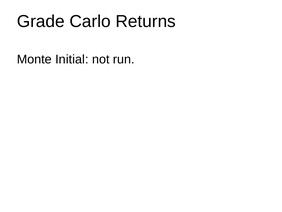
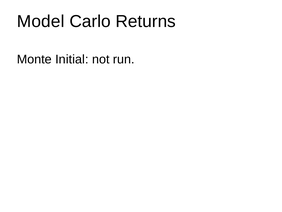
Grade: Grade -> Model (41, 21)
